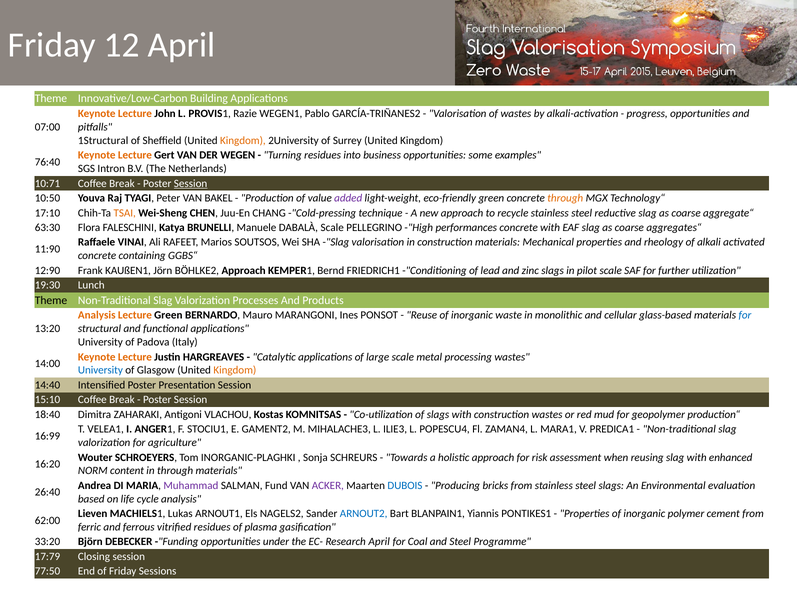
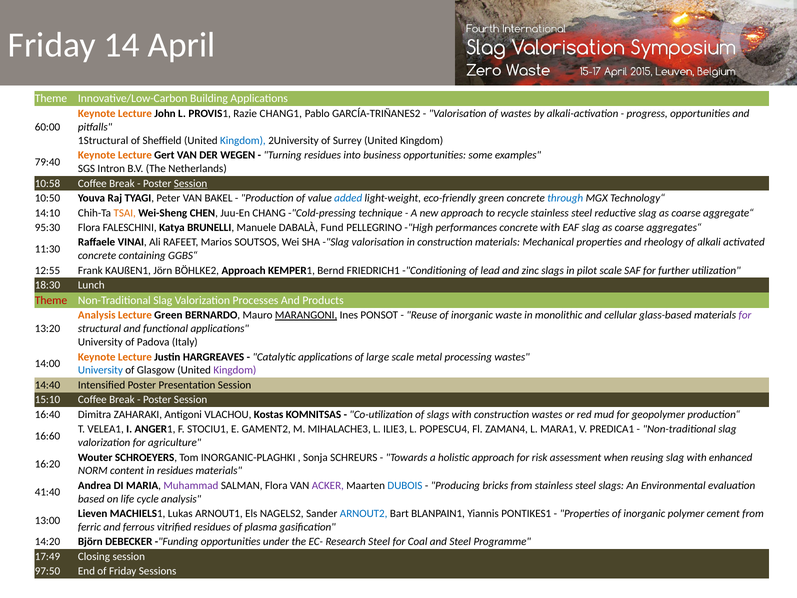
12: 12 -> 14 (122, 45)
WEGEN1: WEGEN1 -> CHANG1 (281, 114)
07:00: 07:00 -> 60:00 (47, 127)
Kingdom colour: orange -> blue (243, 140)
76:40: 76:40 -> 79:40 (47, 162)
10:71: 10:71 -> 10:58 (47, 183)
added colour: purple -> blue (348, 198)
through colour: orange -> blue (565, 198)
17:10: 17:10 -> 14:10 (47, 213)
63:30: 63:30 -> 95:30 (47, 227)
DABALÀ Scale: Scale -> Fund (332, 227)
11:90: 11:90 -> 11:30 (47, 249)
12:90: 12:90 -> 12:55 (47, 270)
19:30: 19:30 -> 18:30 (47, 285)
Theme colour: black -> red (51, 300)
MARANGONI underline: none -> present (306, 315)
for colour: blue -> purple (745, 315)
Kingdom colour: orange -> purple (235, 370)
18:40: 18:40 -> 16:40 (47, 414)
16:99: 16:99 -> 16:60 (47, 436)
in through: through -> residues (175, 471)
SALMAN Fund: Fund -> Flora (276, 485)
26:40: 26:40 -> 41:40 (47, 492)
62:00: 62:00 -> 13:00 (47, 520)
33:20: 33:20 -> 14:20 (47, 542)
Research April: April -> Steel (379, 542)
17:79: 17:79 -> 17:49 (47, 556)
77:50: 77:50 -> 97:50 (47, 571)
